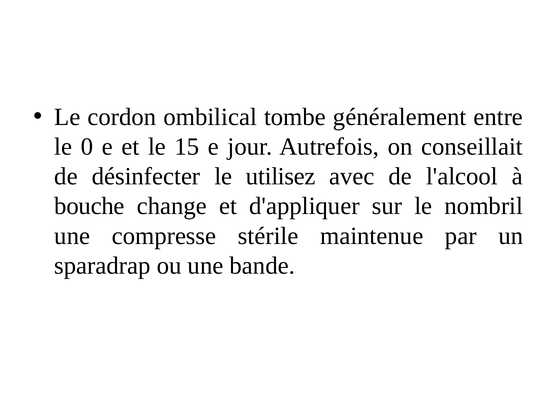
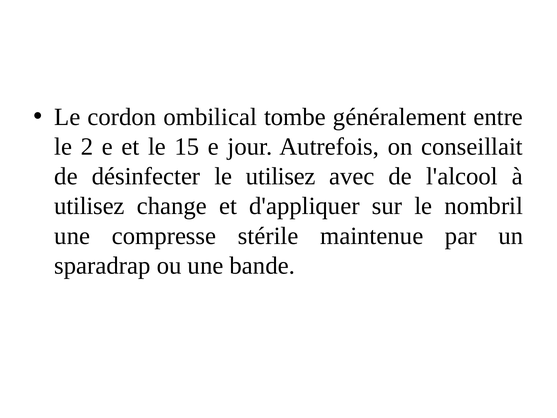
0: 0 -> 2 (87, 147)
bouche: bouche -> utilisez (89, 206)
